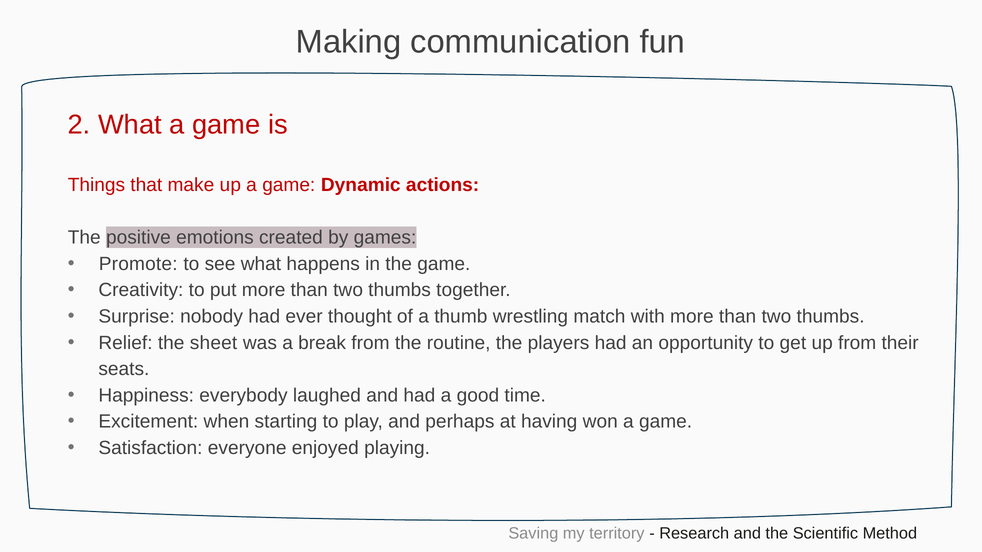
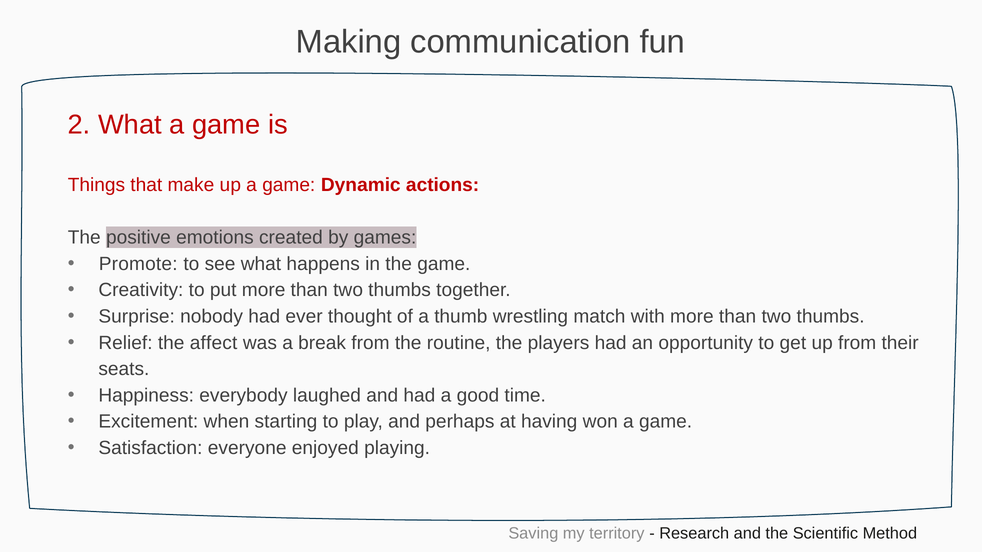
sheet: sheet -> affect (214, 343)
